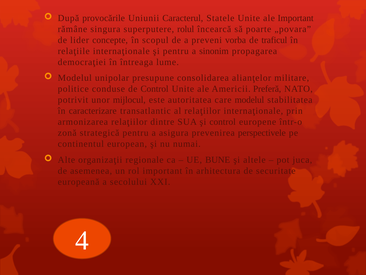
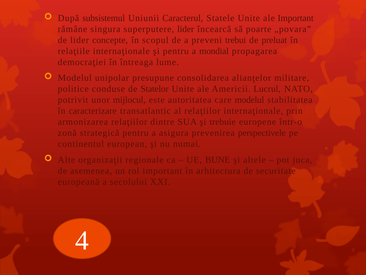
provocările: provocările -> subsistemul (104, 18)
superputere rolul: rolul -> lider (186, 29)
vorba: vorba -> trebui (236, 40)
traficul: traficul -> preluat (274, 40)
sinonim: sinonim -> mondial (214, 51)
de Control: Control -> Statelor (155, 89)
Preferă: Preferă -> Lucrul (267, 89)
şi control: control -> trebuie (223, 122)
